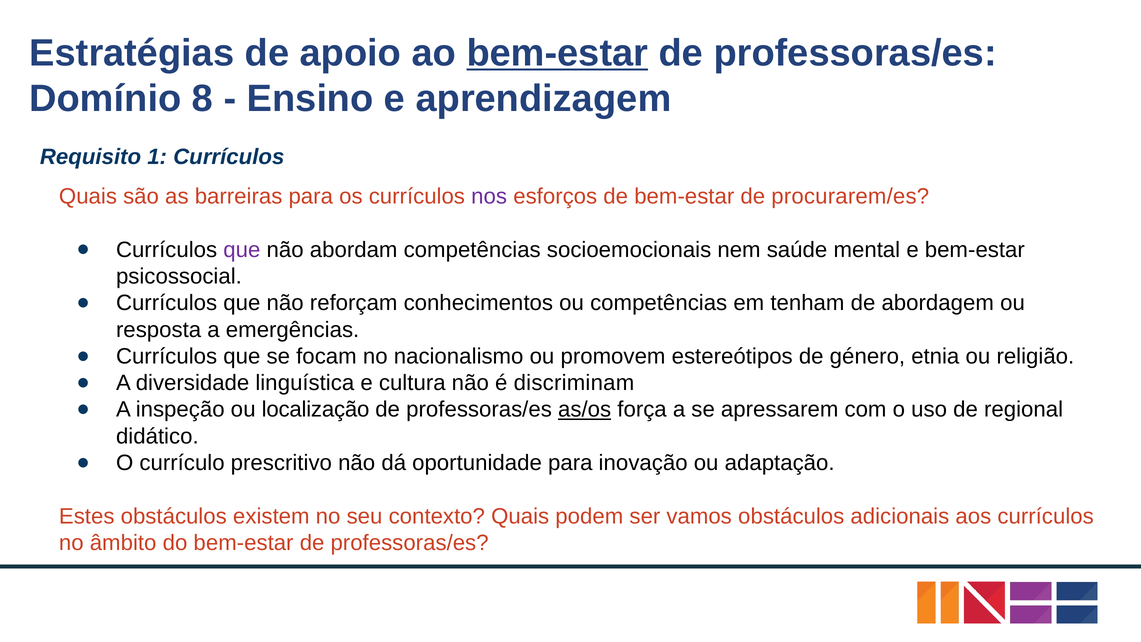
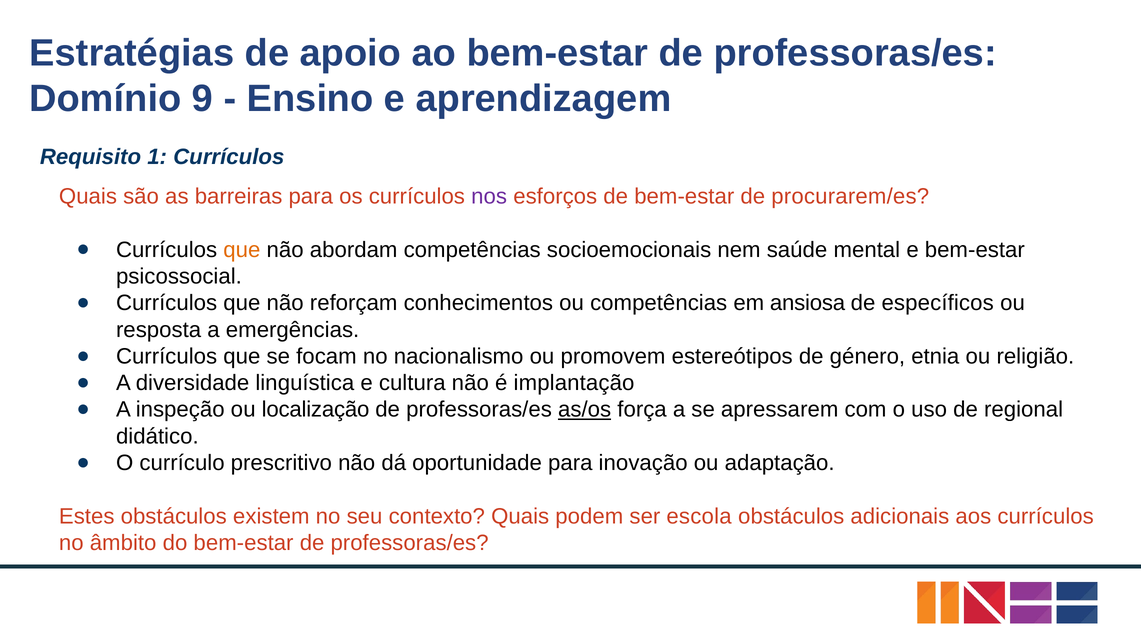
bem-estar underline: present -> none (557, 53)
8: 8 -> 9 (202, 99)
que colour: purple -> orange (242, 250)
tenham: tenham -> ansiosa (808, 303)
abordagem: abordagem -> específicos (938, 303)
discriminam: discriminam -> implantação (574, 383)
vamos: vamos -> escola (699, 516)
